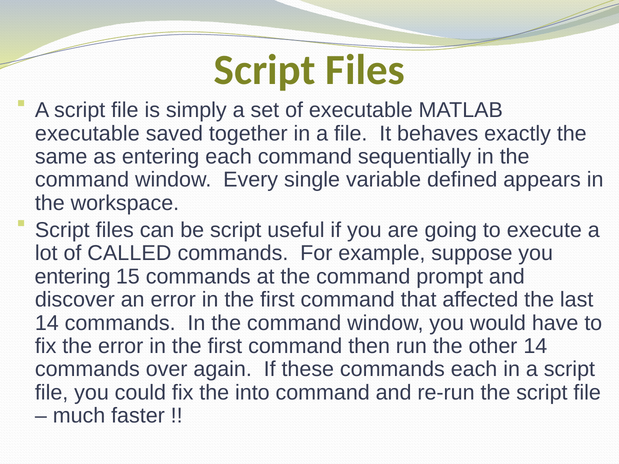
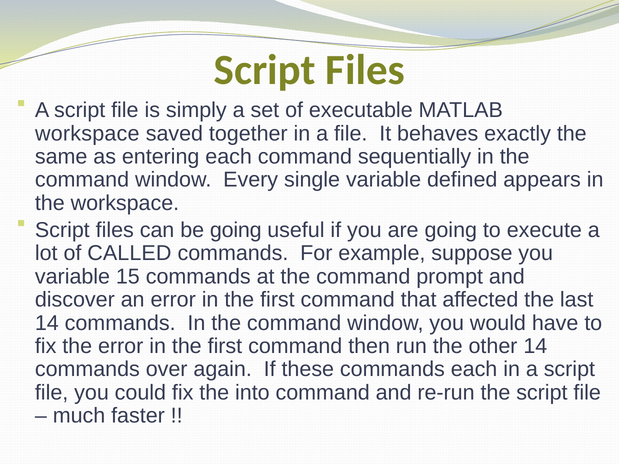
executable: executable -> workspace (87, 133)
be script: script -> going (236, 230)
entering: entering -> variable (73, 277)
